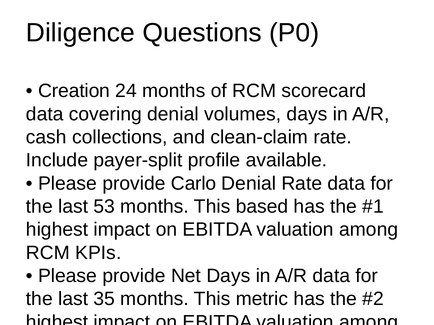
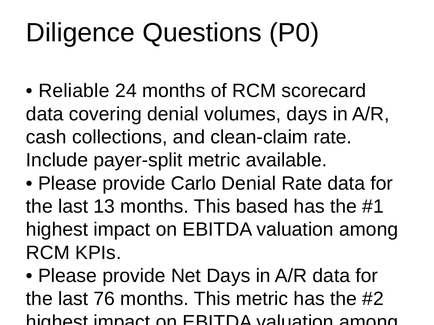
Creation: Creation -> Reliable (74, 91)
payer-split profile: profile -> metric (214, 160)
53: 53 -> 13 (104, 207)
35: 35 -> 76 (104, 299)
